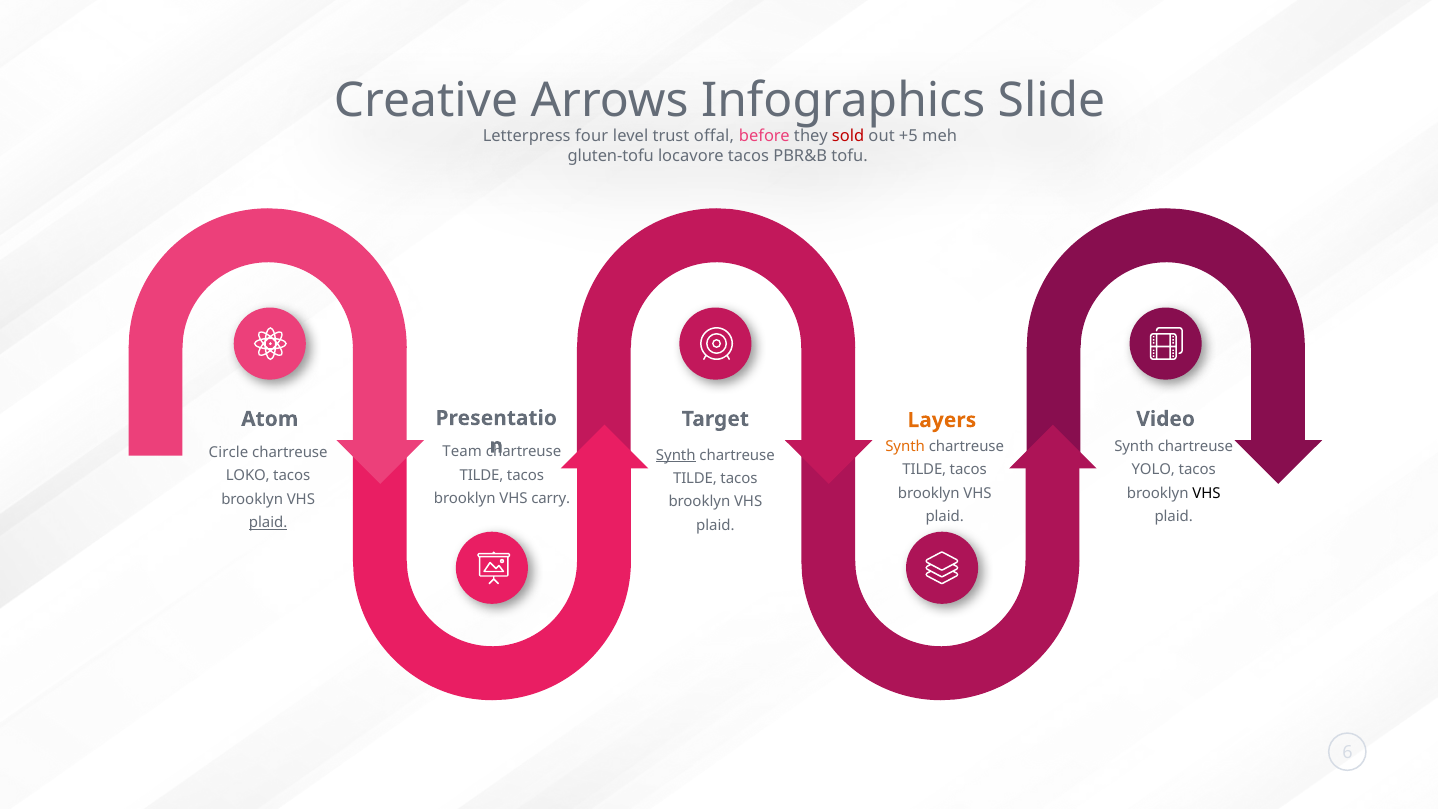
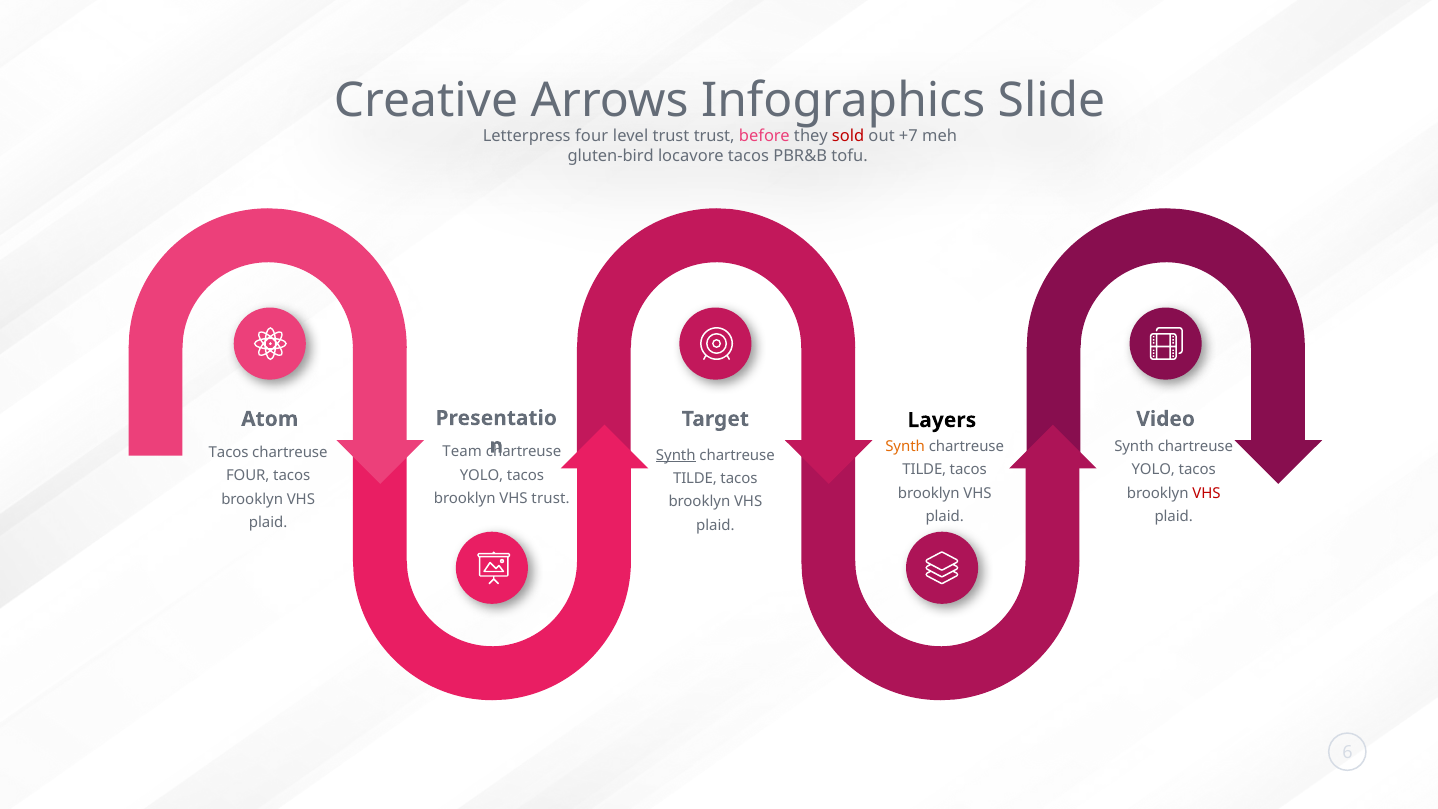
trust offal: offal -> trust (714, 136)
+5: +5 -> +7 (908, 136)
gluten-tofu: gluten-tofu -> gluten-bird (611, 156)
Layers colour: orange -> black (942, 420)
Circle: Circle -> Tacos (229, 452)
TILDE: TILDE -> YOLO (482, 475)
LOKO: LOKO -> FOUR (248, 476)
VHS colour: black -> red (1207, 493)
VHS carry: carry -> trust (551, 498)
plaid underline: present -> none (268, 523)
